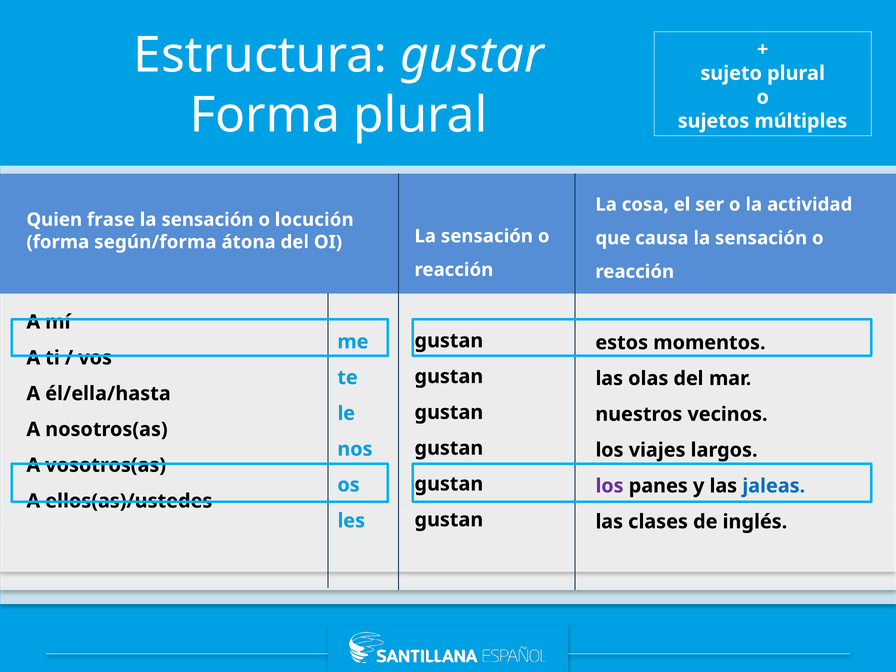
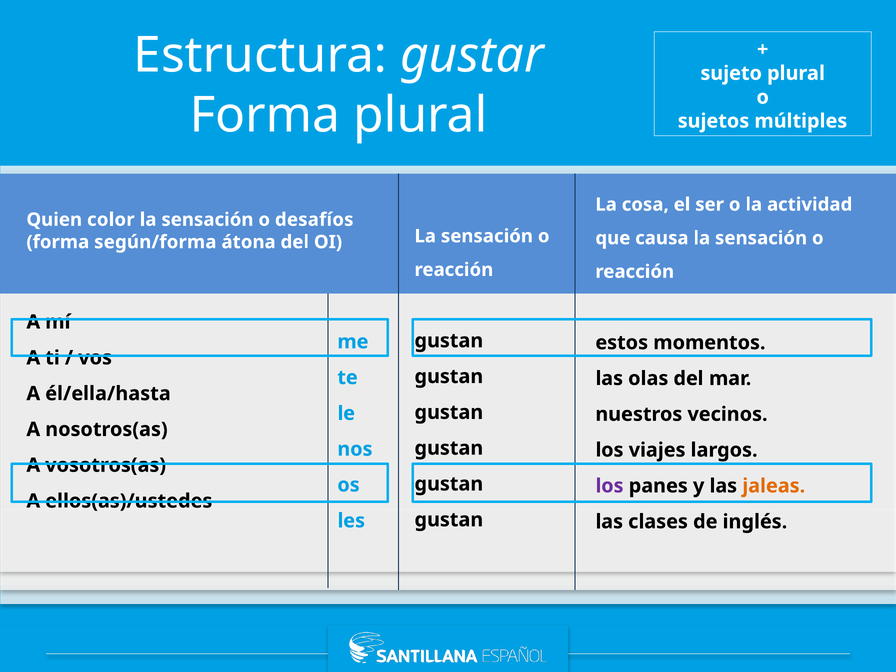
frase: frase -> color (111, 220)
locución: locución -> desafíos (314, 220)
jaleas colour: blue -> orange (774, 486)
